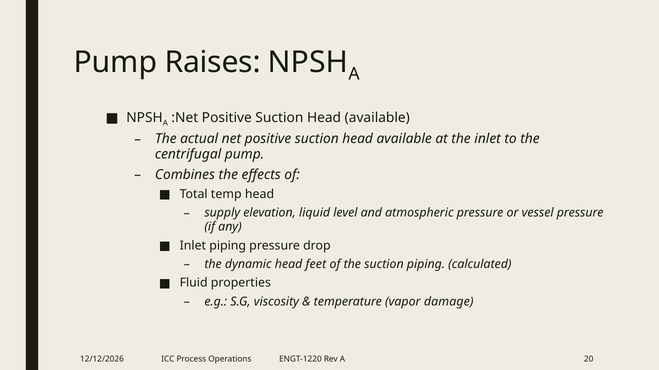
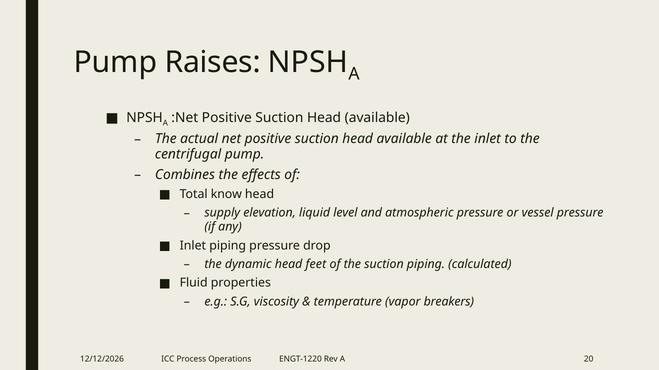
temp: temp -> know (226, 195)
damage: damage -> breakers (449, 302)
